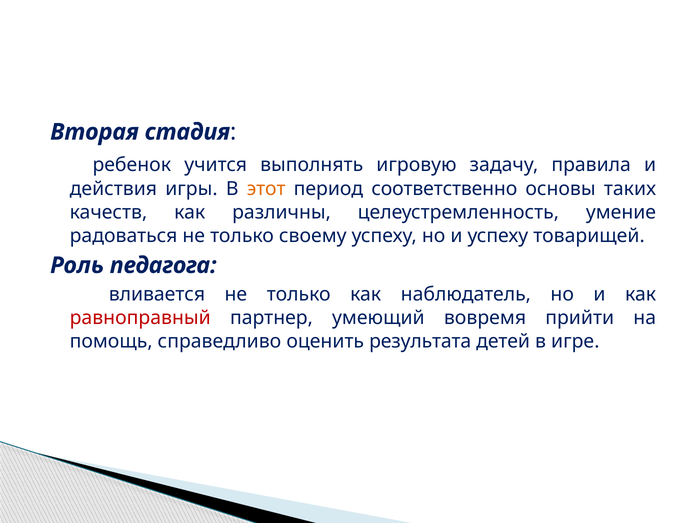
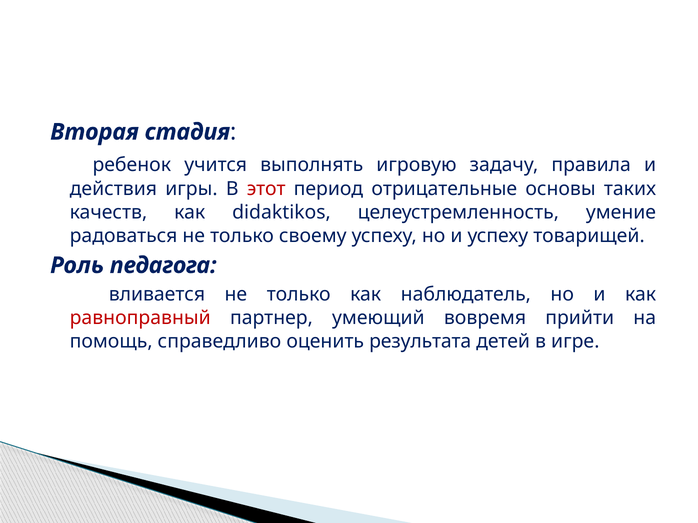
этот colour: orange -> red (266, 189)
соответственно: соответственно -> отрицательные (444, 189)
различны: различны -> didaktikos (282, 213)
